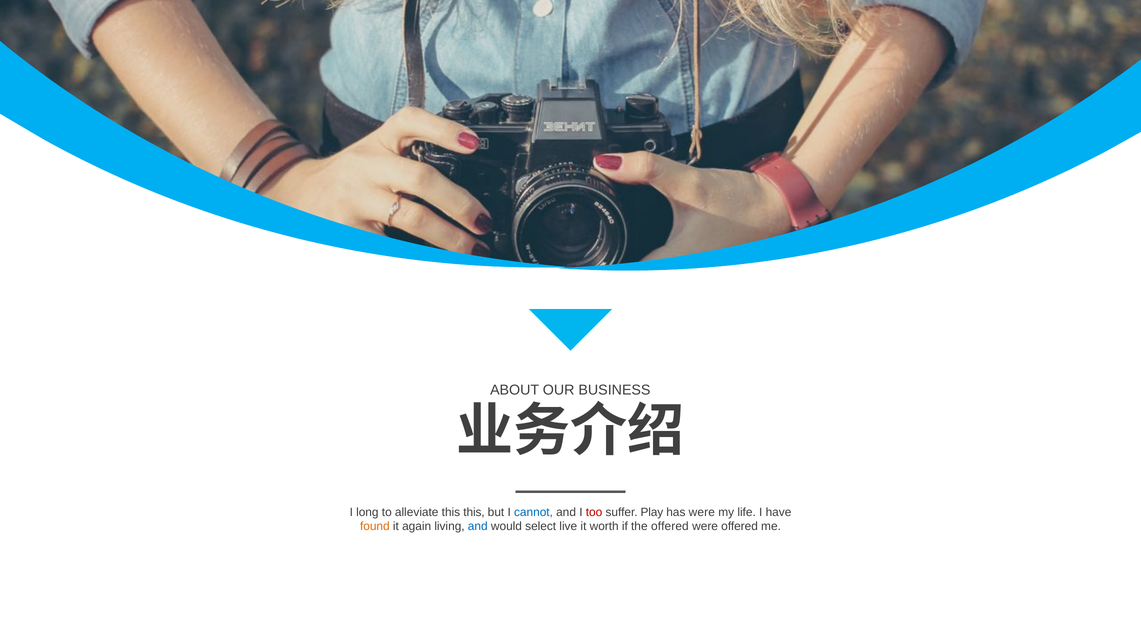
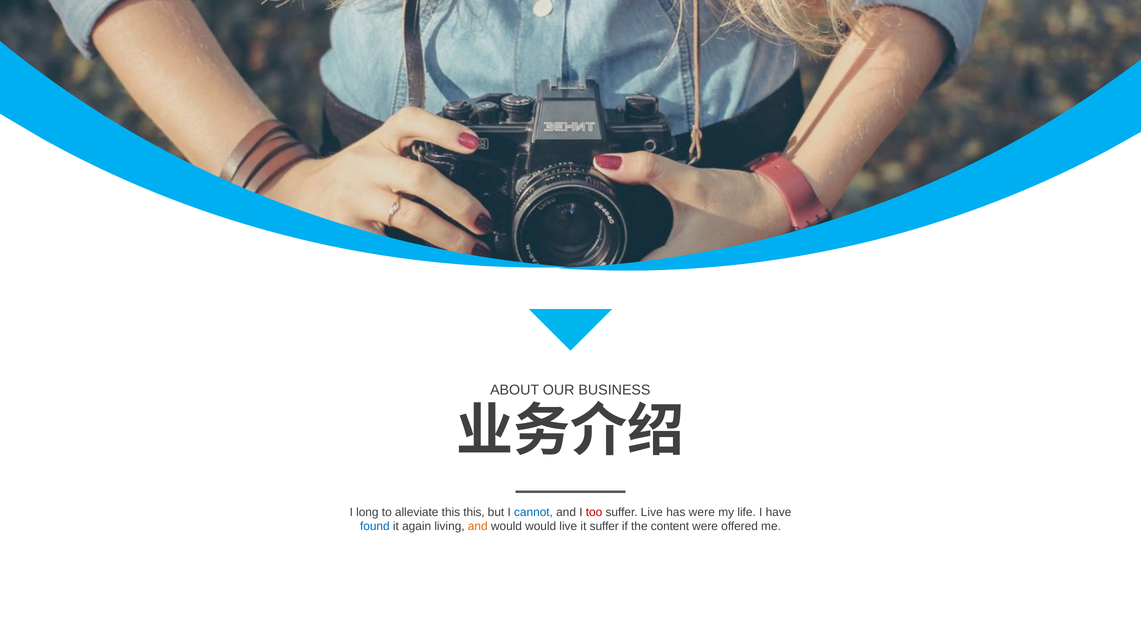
suffer Play: Play -> Live (652, 512)
found colour: orange -> blue (375, 526)
and colour: blue -> orange (478, 526)
would select: select -> would (541, 526)
it worth: worth -> suffer (604, 526)
the offered: offered -> content (670, 526)
